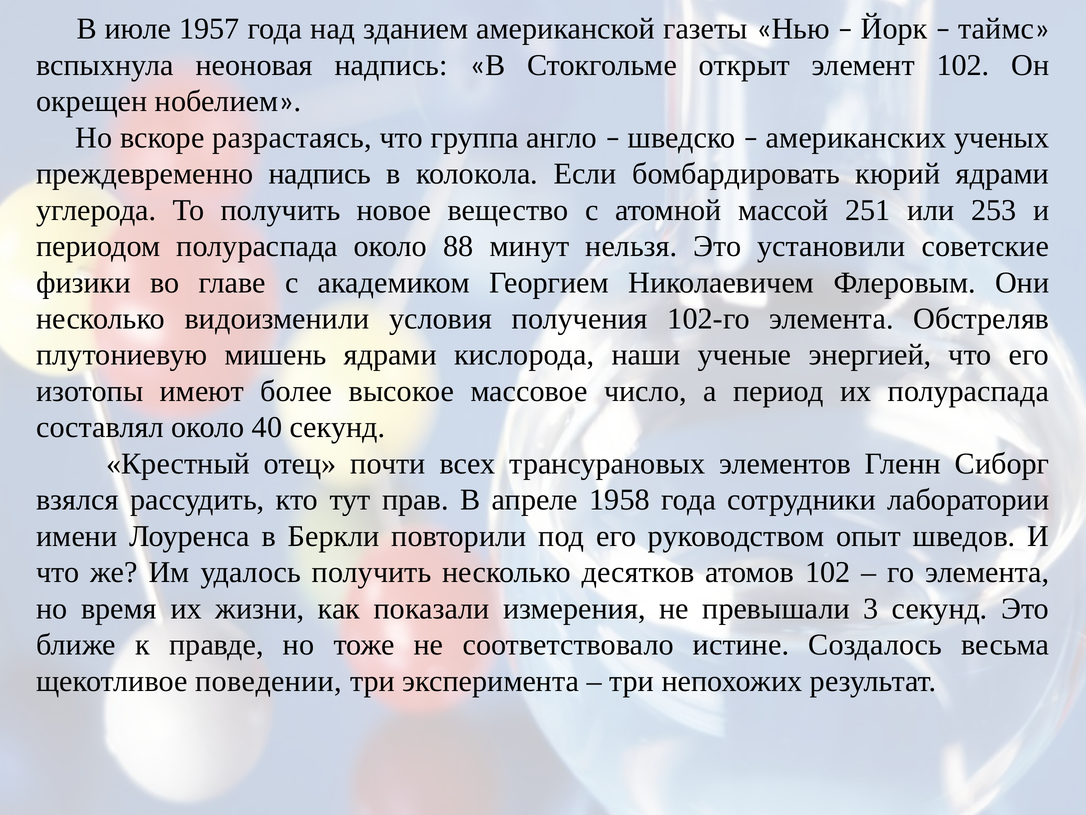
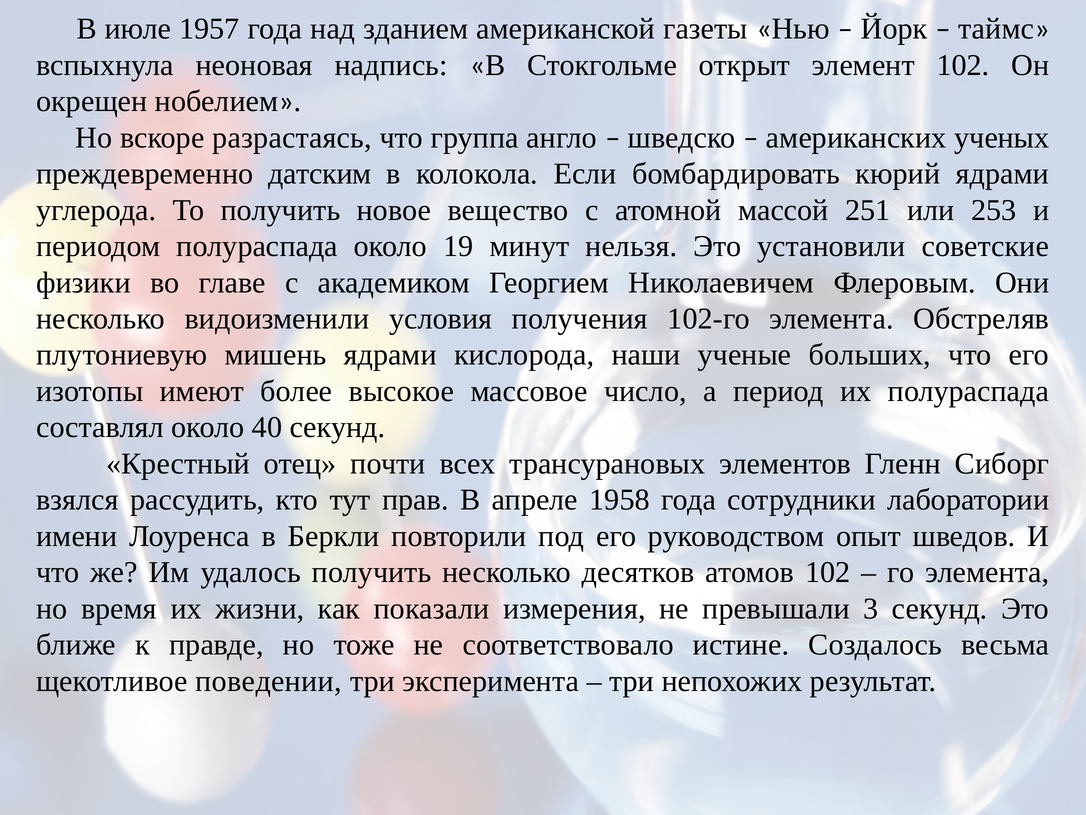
преждевременно надпись: надпись -> датским (320, 174)
88: 88 -> 19 (458, 246)
энергией: энергией -> больших (870, 355)
